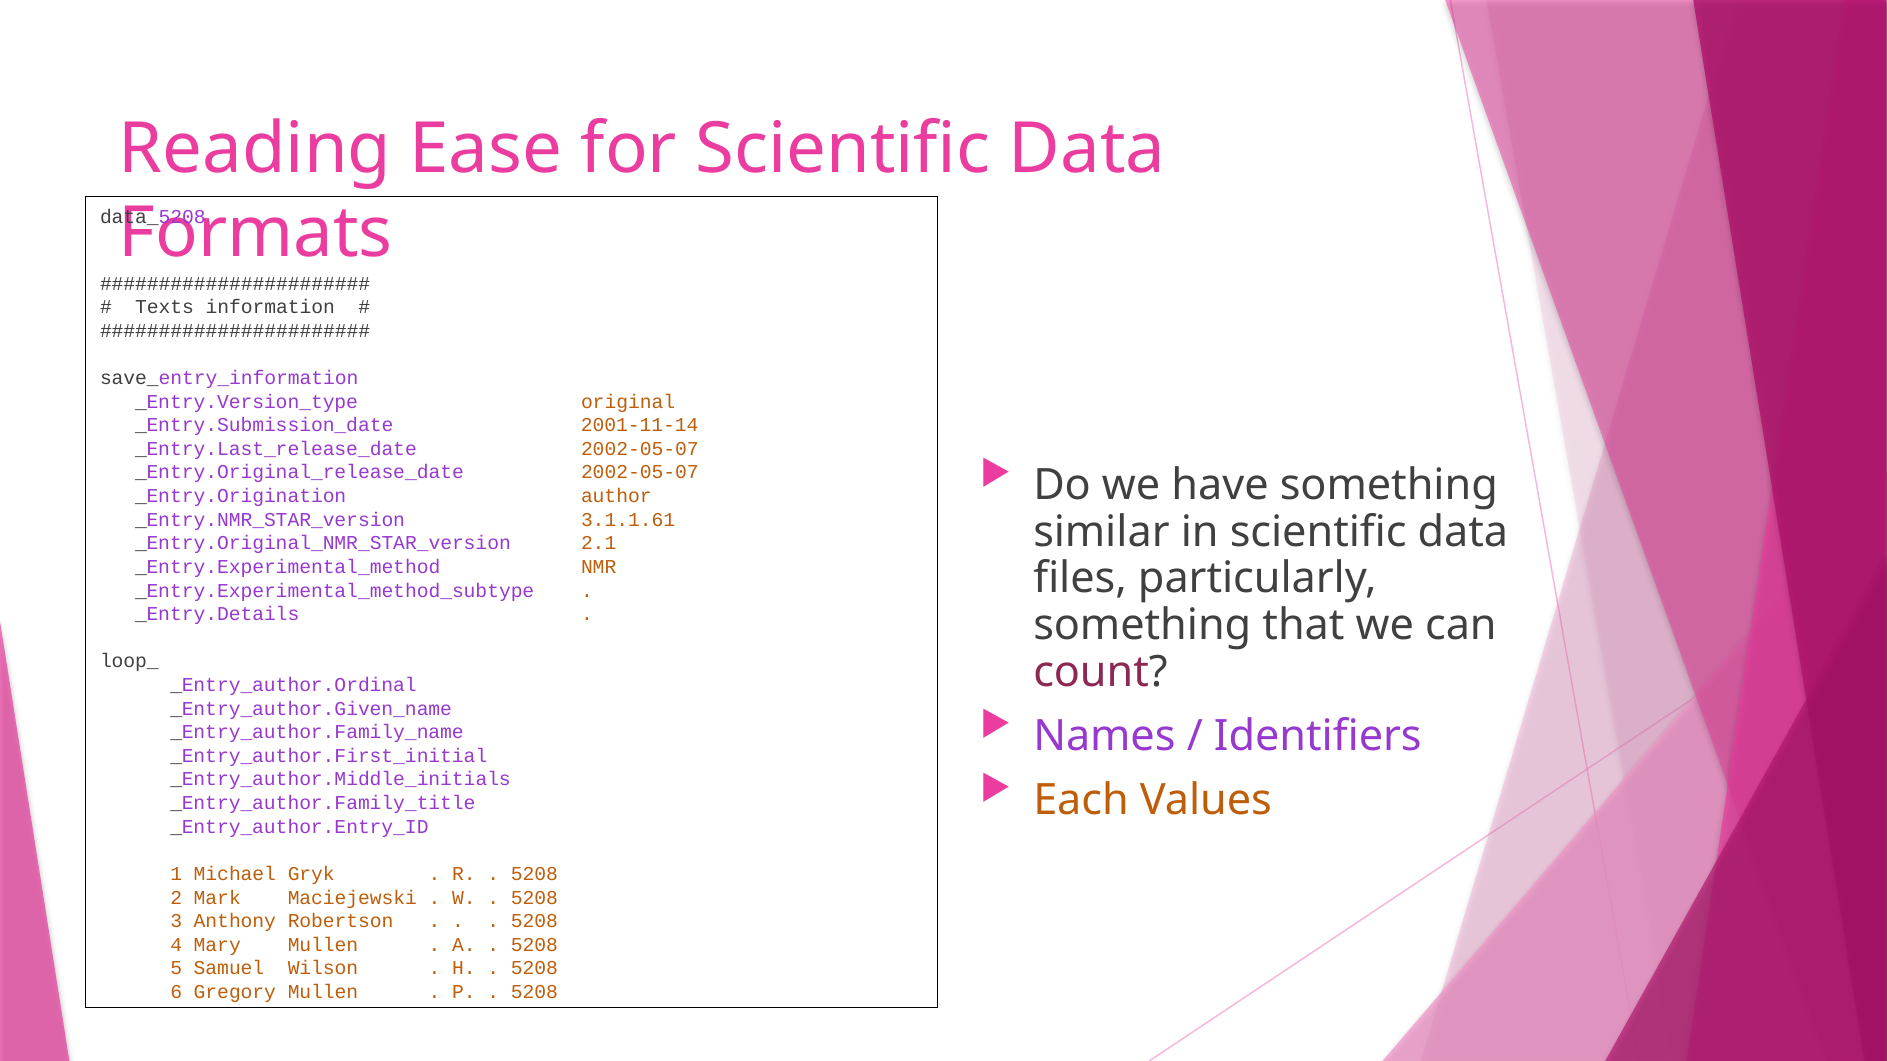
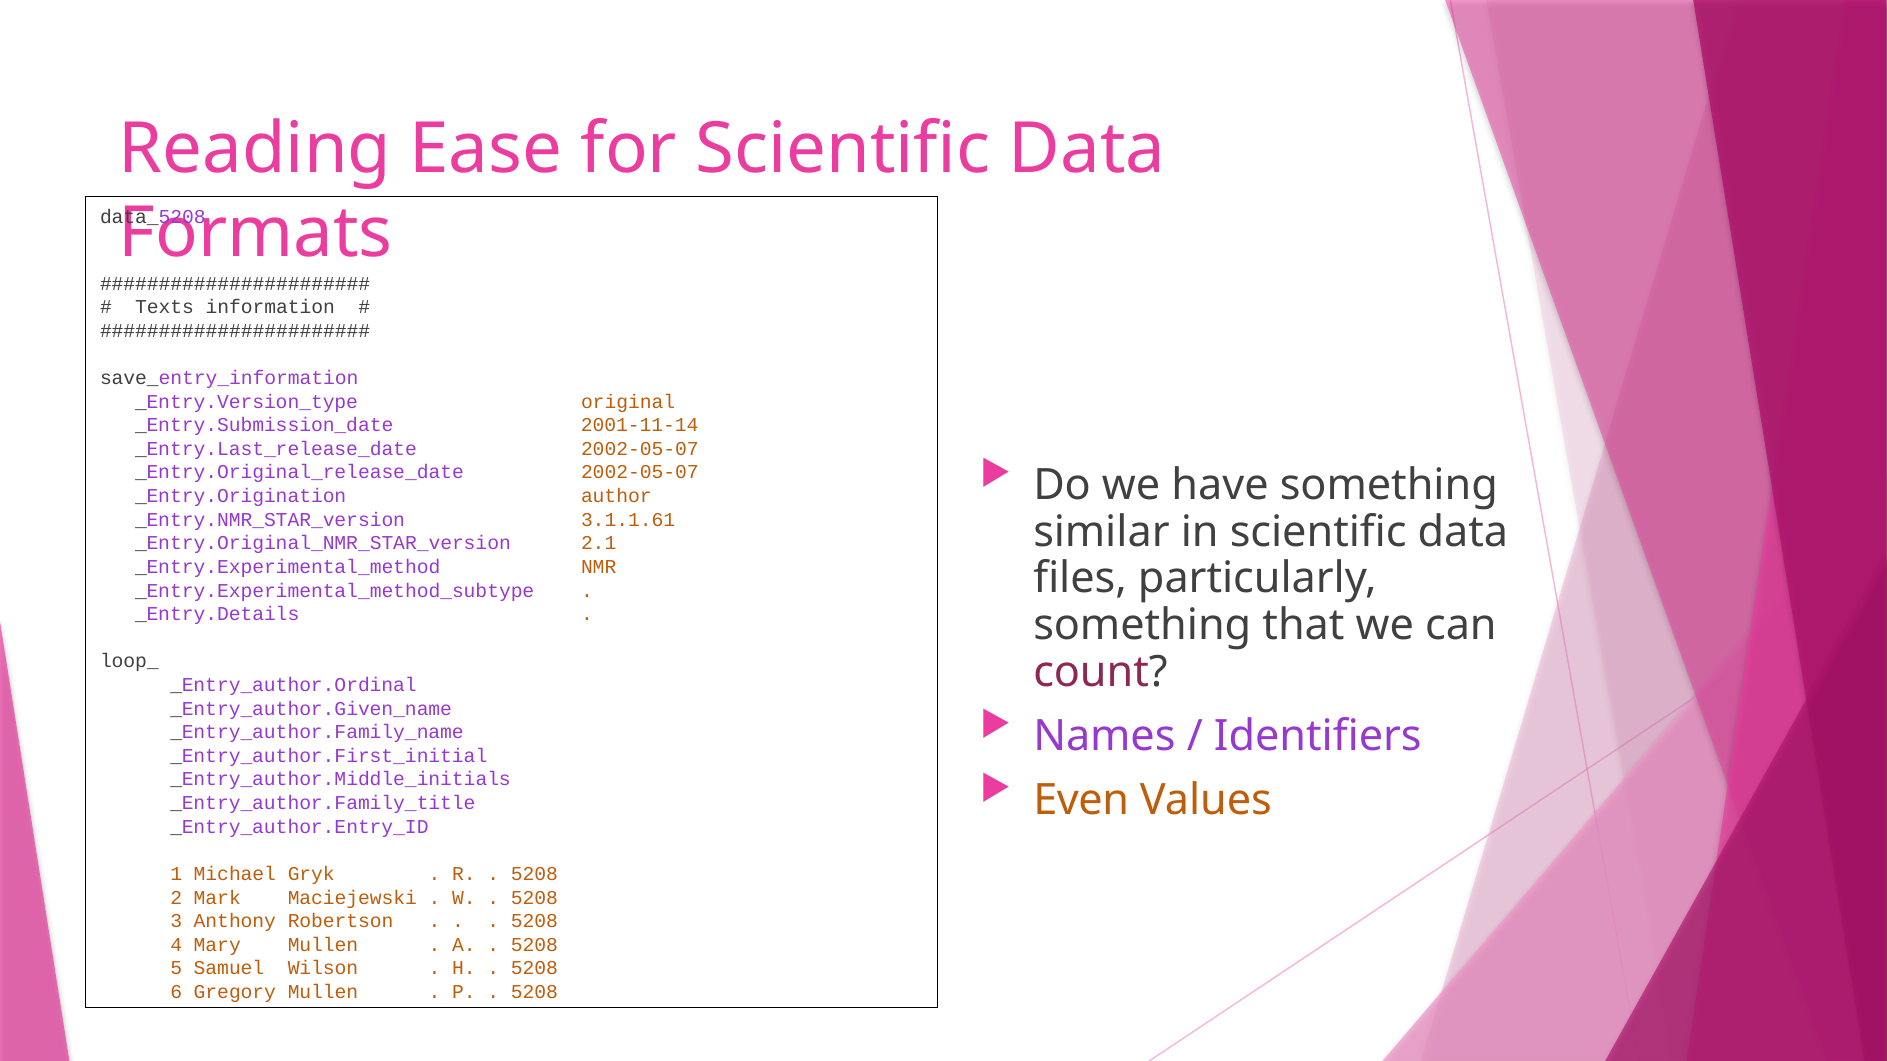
Each: Each -> Even (1081, 801)
